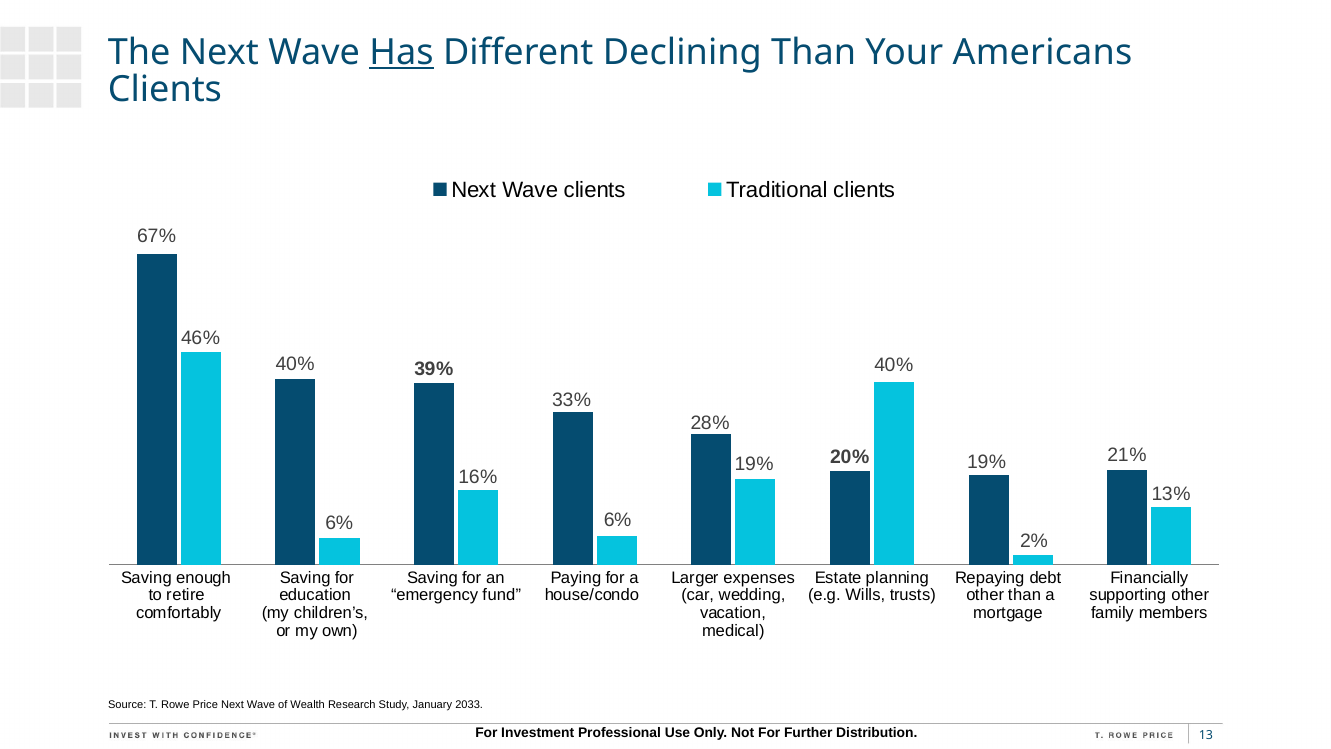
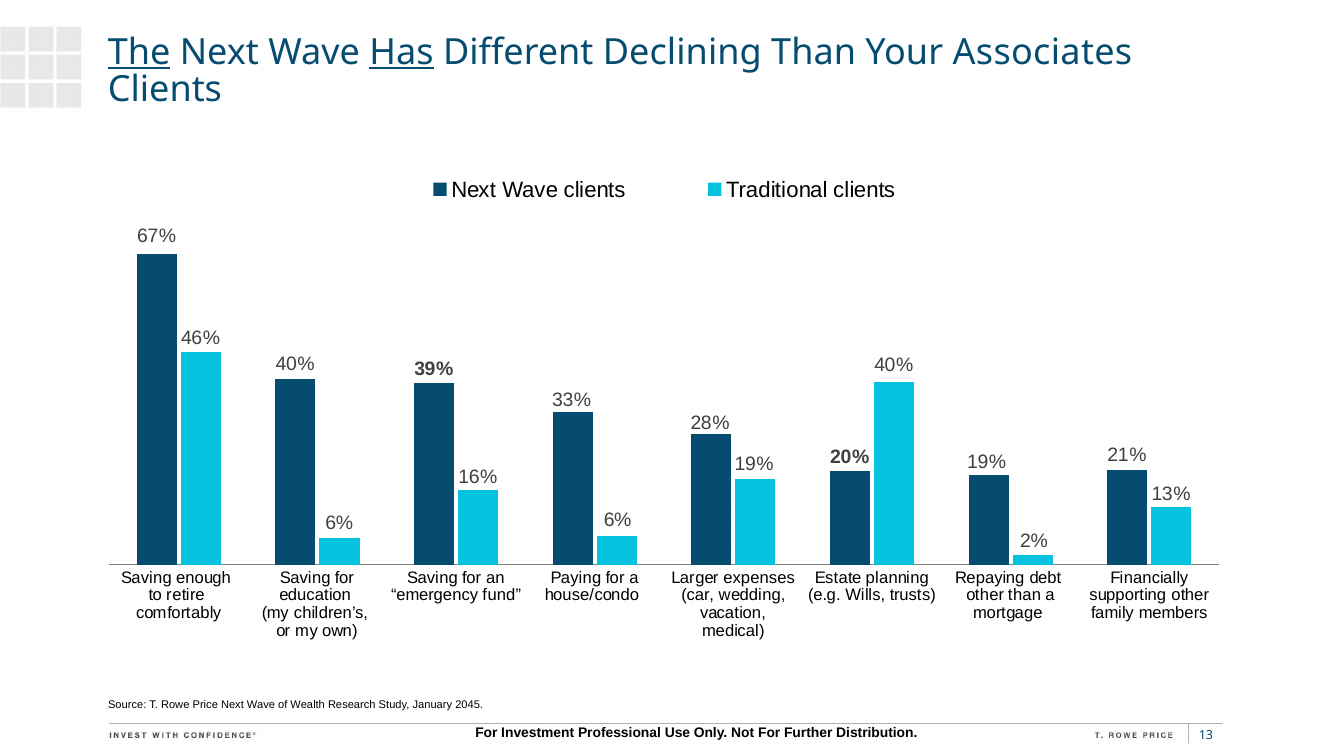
The underline: none -> present (139, 53)
Americans: Americans -> Associates (1042, 53)
2033: 2033 -> 2045 (469, 705)
